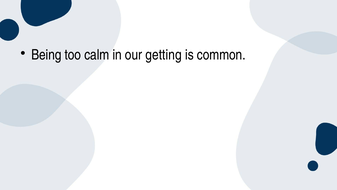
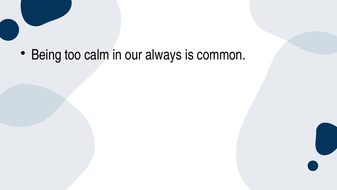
getting: getting -> always (164, 55)
